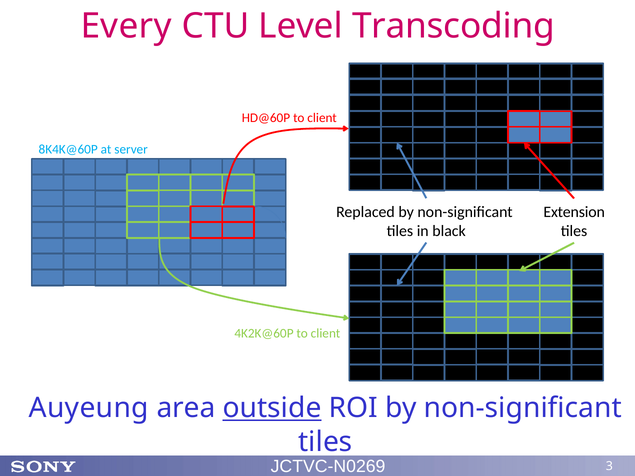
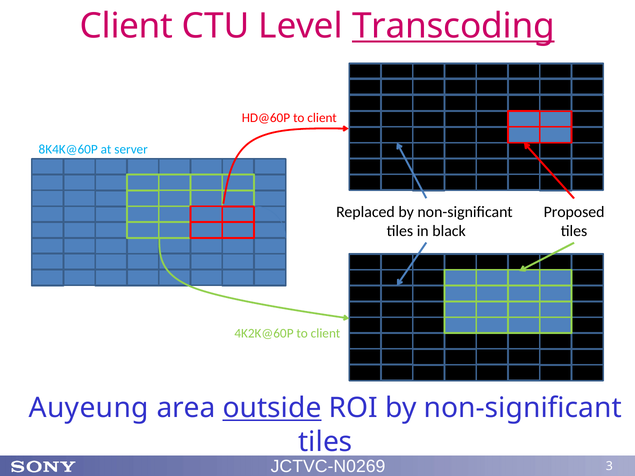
Every: Every -> Client (127, 26)
Transcoding underline: none -> present (453, 26)
Extension: Extension -> Proposed (574, 212)
